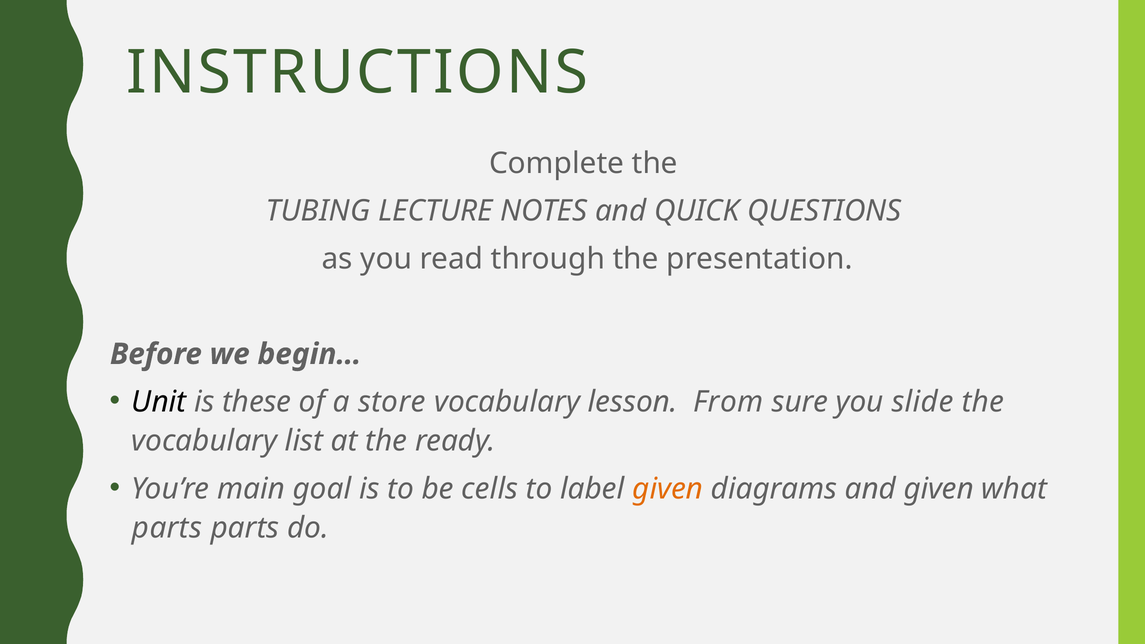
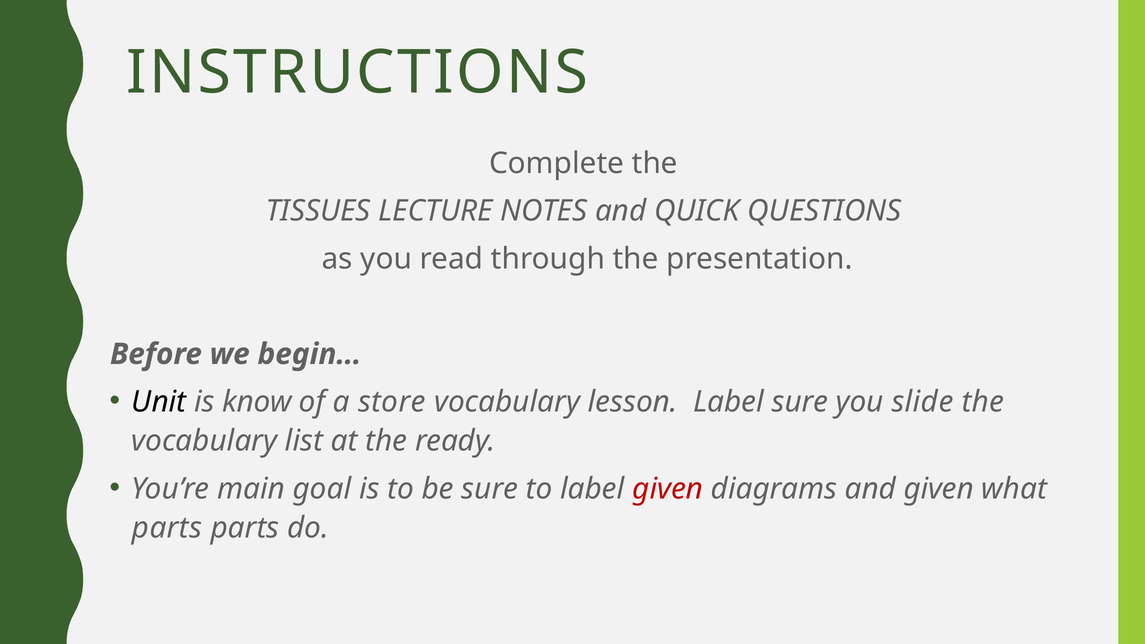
TUBING: TUBING -> TISSUES (318, 211)
these: these -> know (257, 402)
lesson From: From -> Label (729, 402)
be cells: cells -> sure (490, 489)
given colour: orange -> red (668, 489)
